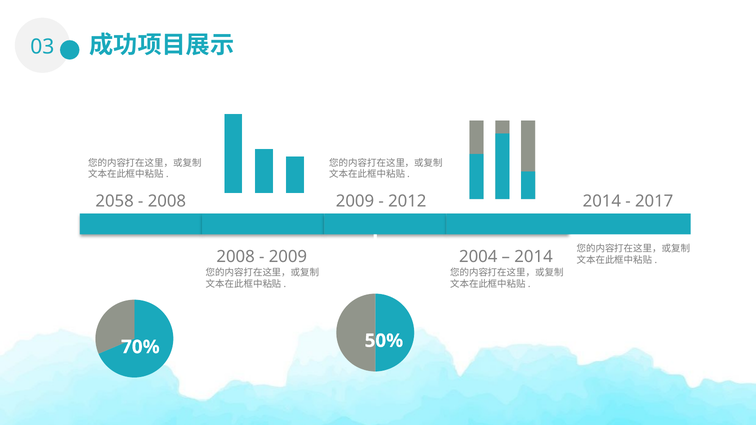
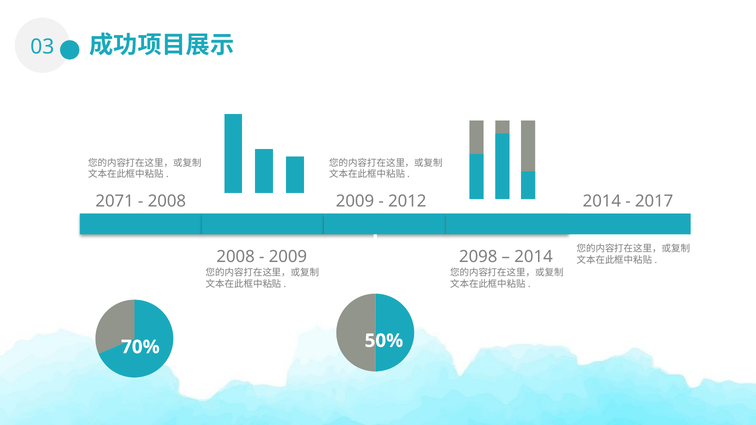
2058: 2058 -> 2071 (115, 201)
2004: 2004 -> 2098 (478, 257)
